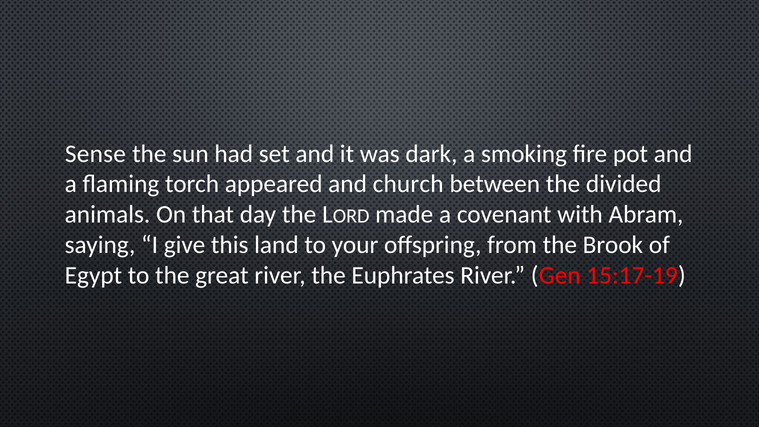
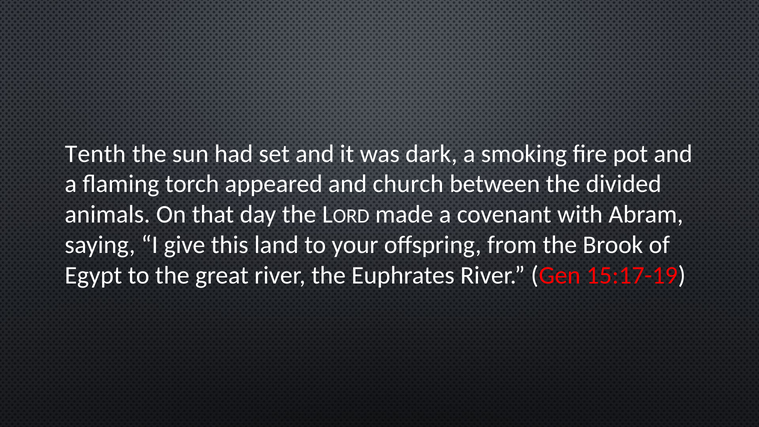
Sense: Sense -> Tenth (95, 154)
